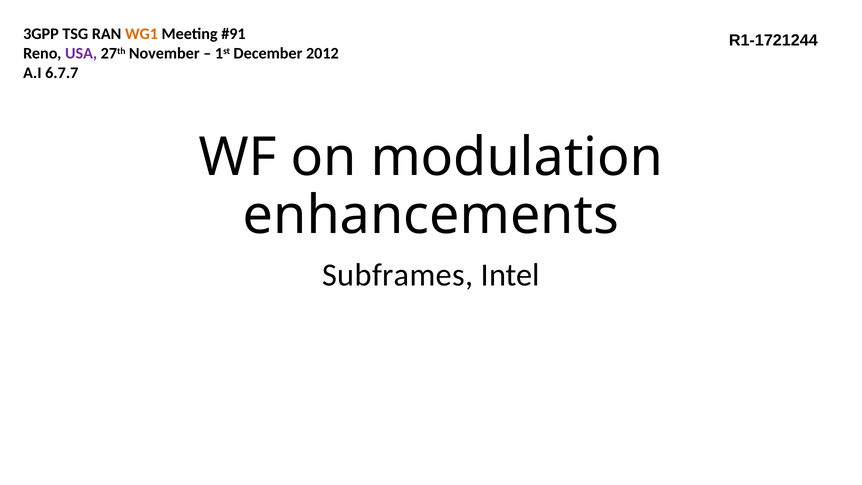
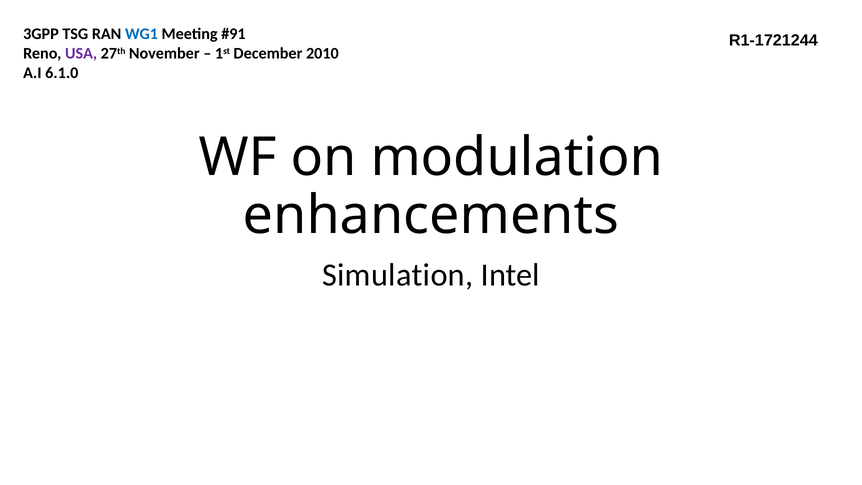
WG1 colour: orange -> blue (142, 34)
2012: 2012 -> 2010 (322, 54)
6.7.7: 6.7.7 -> 6.1.0 (62, 73)
Subframes: Subframes -> Simulation (398, 275)
